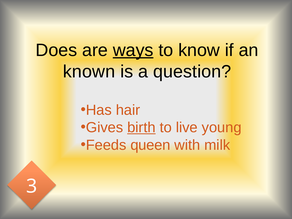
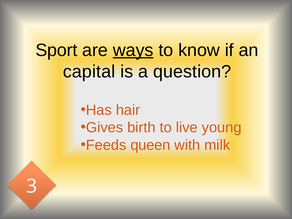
Does: Does -> Sport (56, 50)
known: known -> capital (89, 72)
birth underline: present -> none (141, 128)
